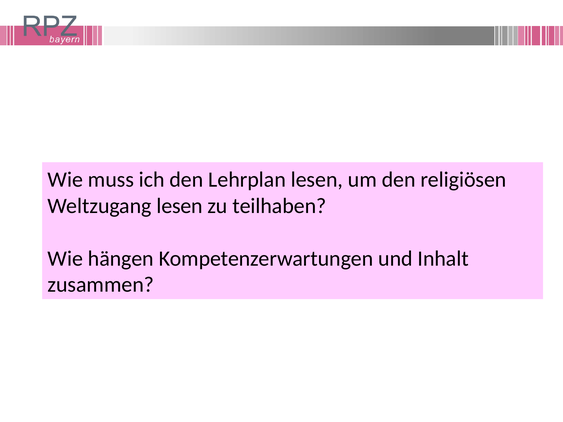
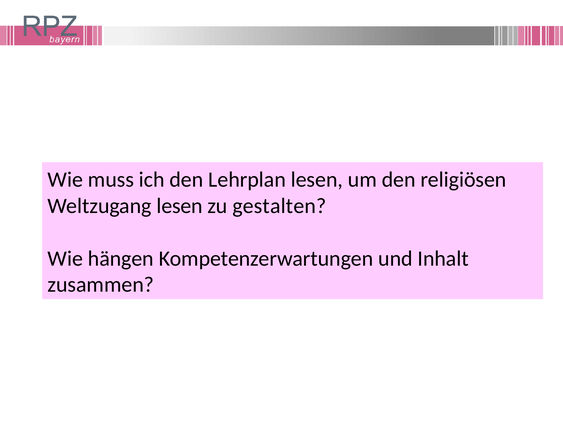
teilhaben: teilhaben -> gestalten (279, 206)
